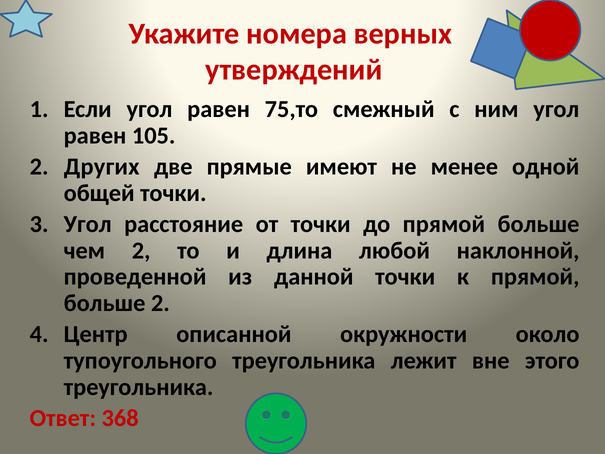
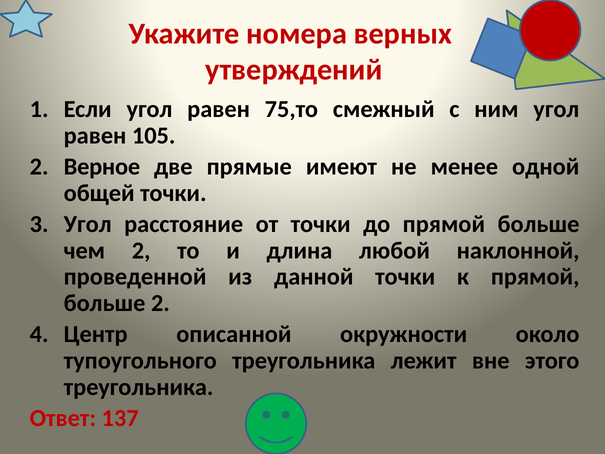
Других: Других -> Верное (102, 167)
368: 368 -> 137 (120, 418)
